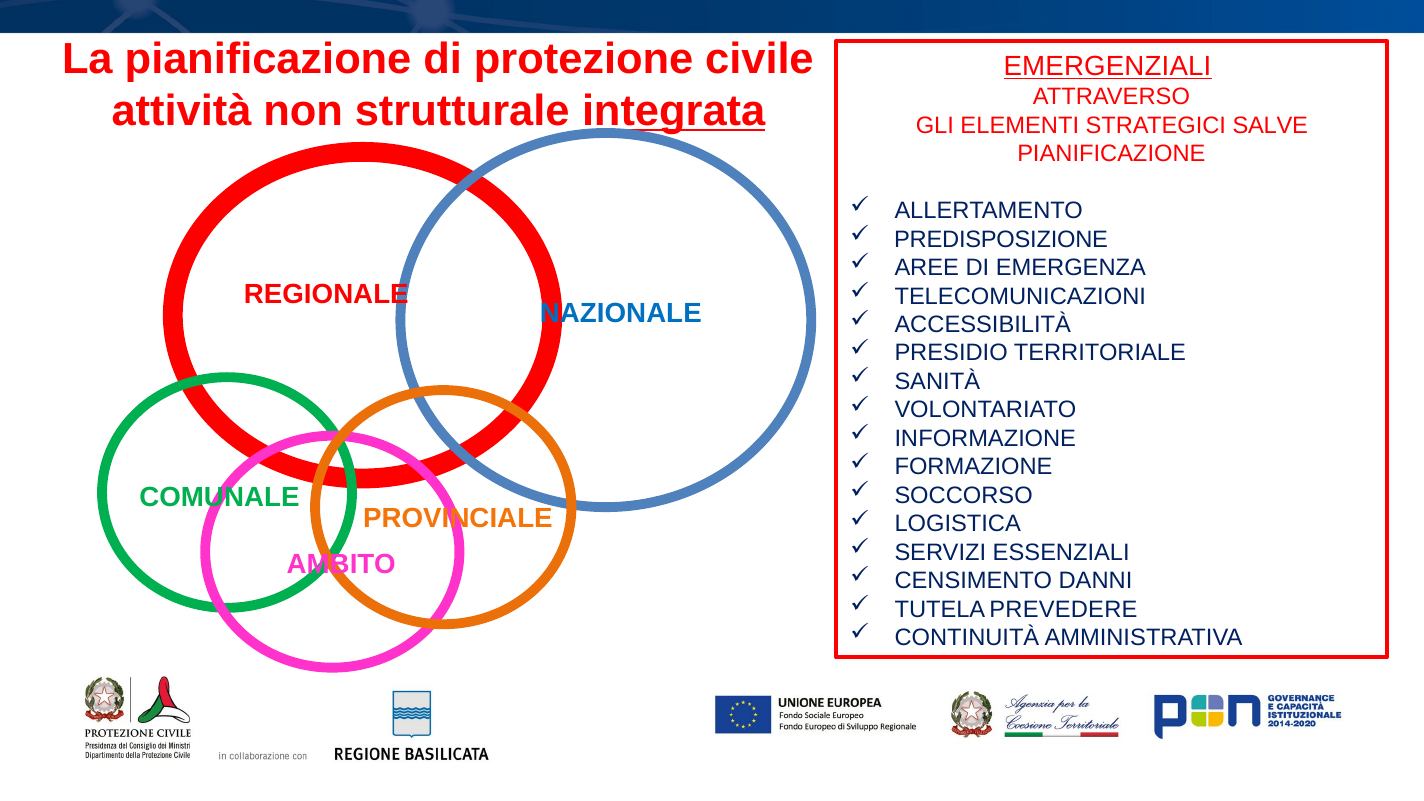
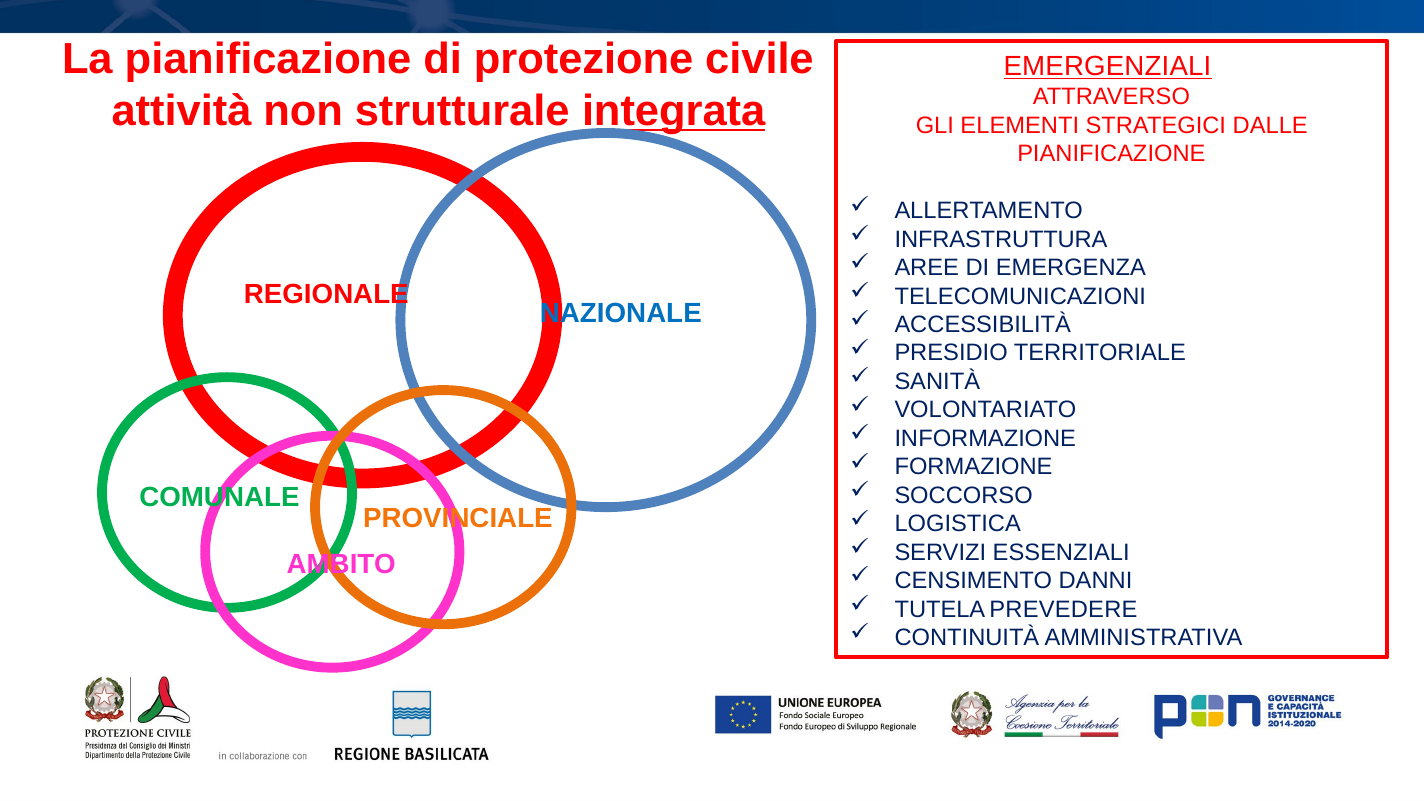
SALVE: SALVE -> DALLE (1270, 125)
PREDISPOSIZIONE: PREDISPOSIZIONE -> INFRASTRUTTURA (1001, 239)
